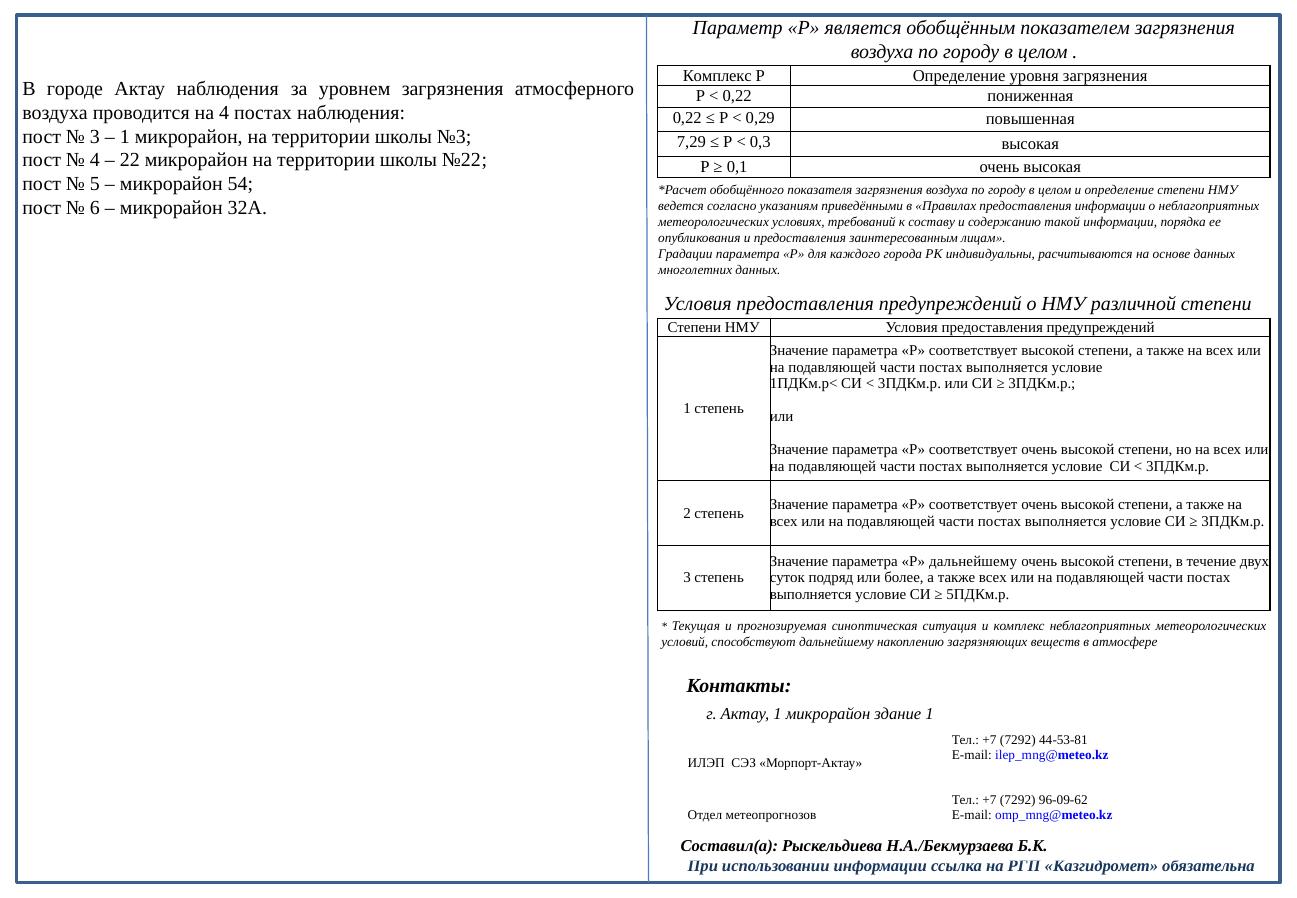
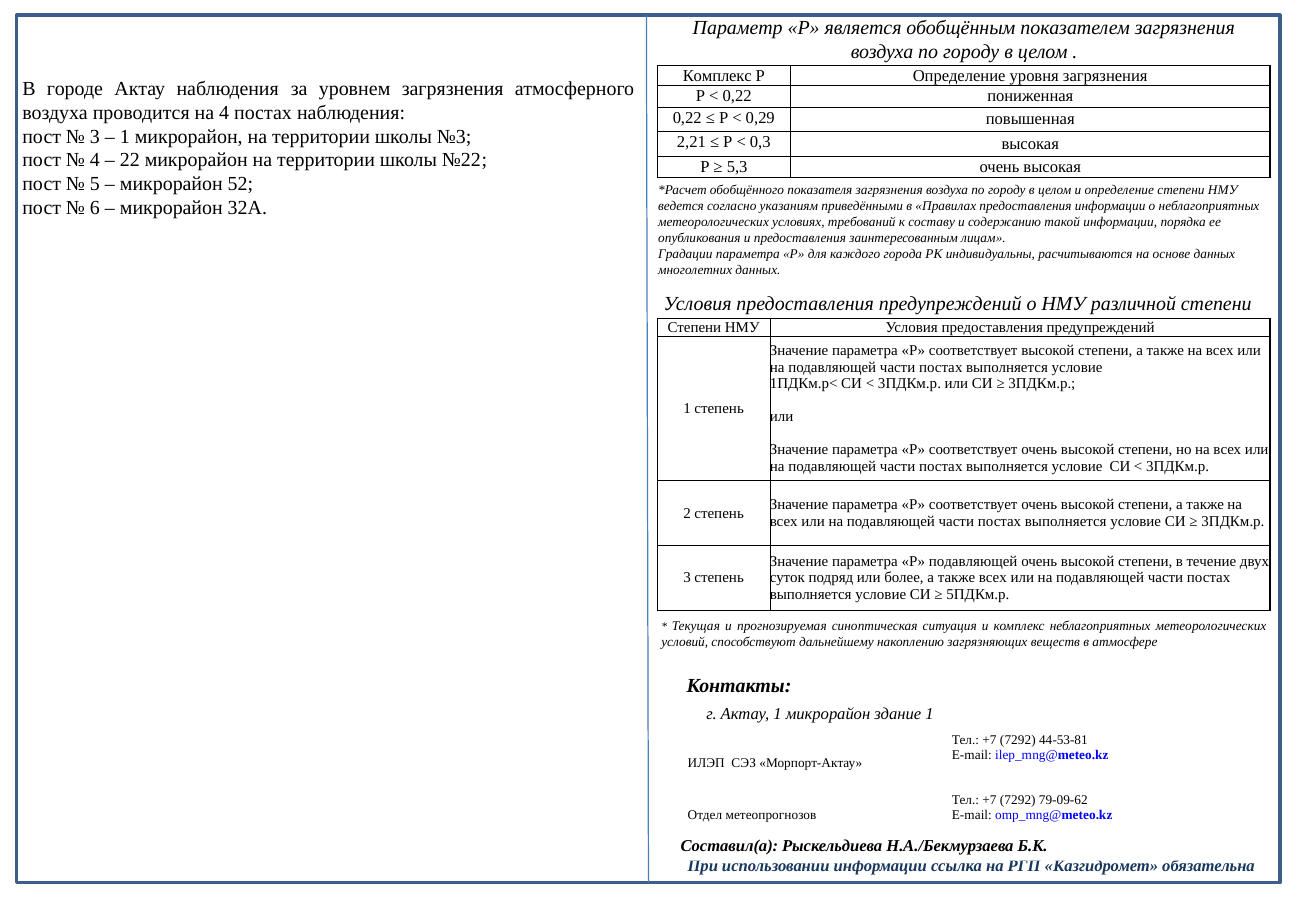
7,29: 7,29 -> 2,21 (691, 142)
0,1: 0,1 -> 5,3 (737, 167)
54: 54 -> 52 (240, 184)
Р дальнейшему: дальнейшему -> подавляющей (973, 561)
96-09-62: 96-09-62 -> 79-09-62 (1063, 800)
